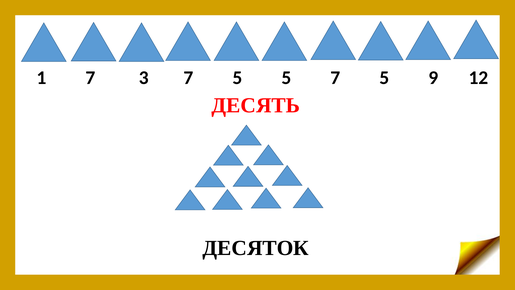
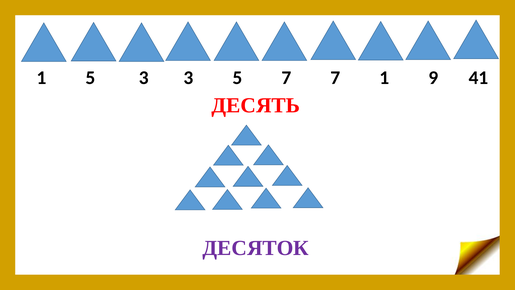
1 7: 7 -> 5 (90, 78)
3 7: 7 -> 3 (188, 78)
5 5: 5 -> 7 (286, 78)
5: 5 -> 1 (384, 78)
12: 12 -> 41 (478, 78)
ДЕСЯТОК colour: black -> purple (256, 248)
